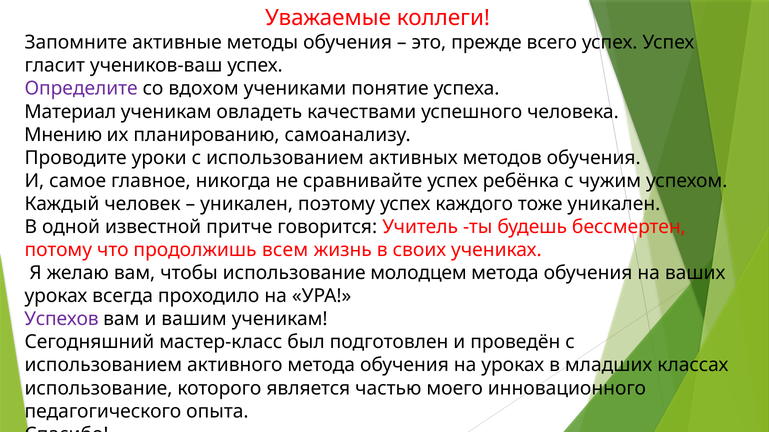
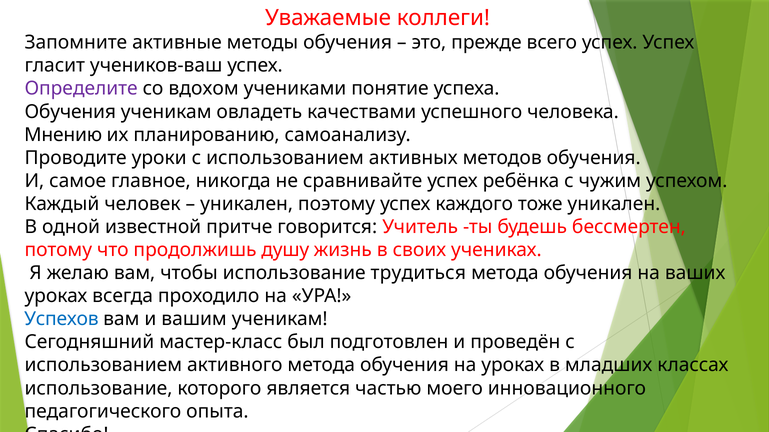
Материал: Материал -> Обучения (70, 112)
всем: всем -> душу (285, 250)
молодцем: молодцем -> трудиться (418, 273)
Успехов colour: purple -> blue (61, 319)
